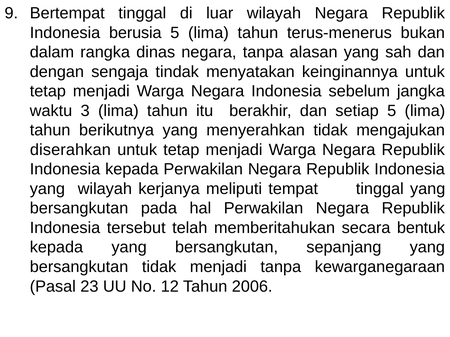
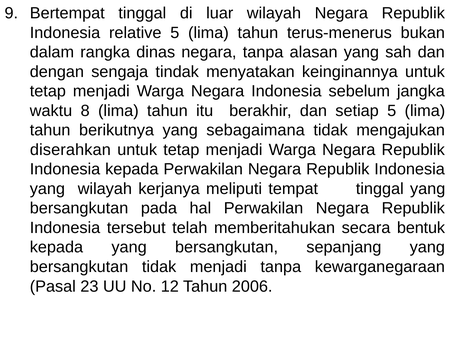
berusia: berusia -> relative (135, 33)
3: 3 -> 8 (85, 111)
menyerahkan: menyerahkan -> sebagaimana (256, 130)
